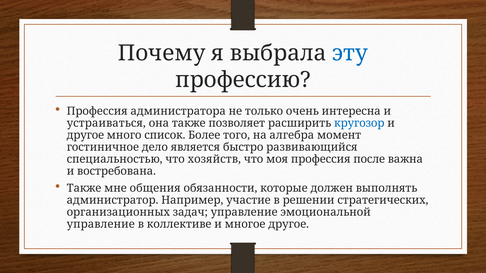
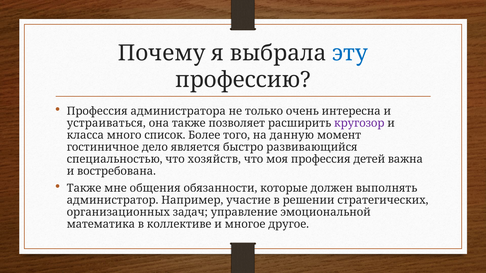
кругозор colour: blue -> purple (359, 123)
другое: другое -> класса (85, 135)
алгебра: алгебра -> данную (292, 135)
после: после -> детей (369, 159)
управление: управление -> математика (101, 224)
